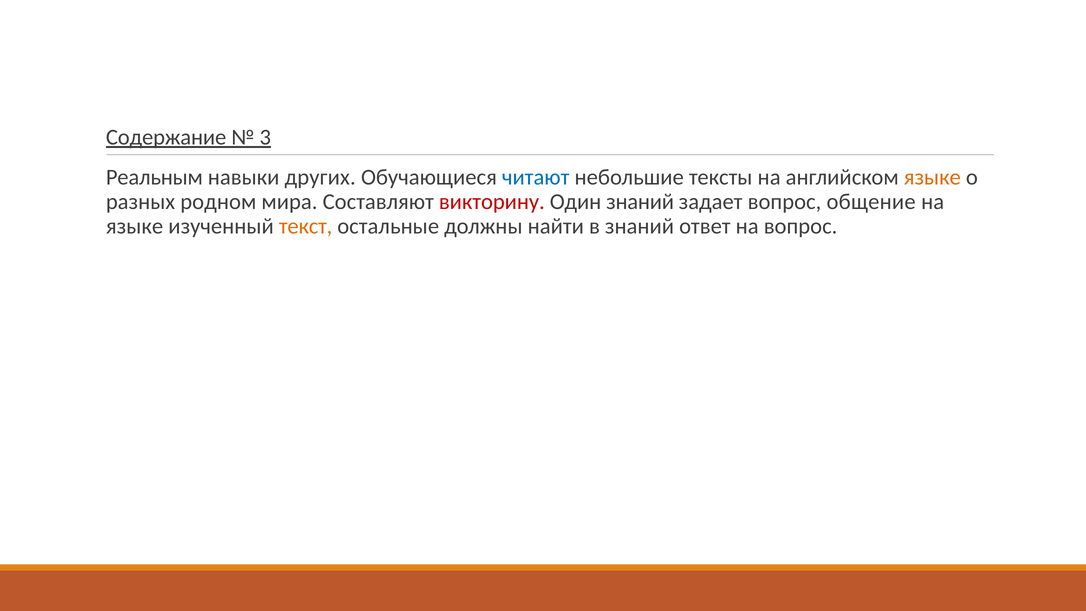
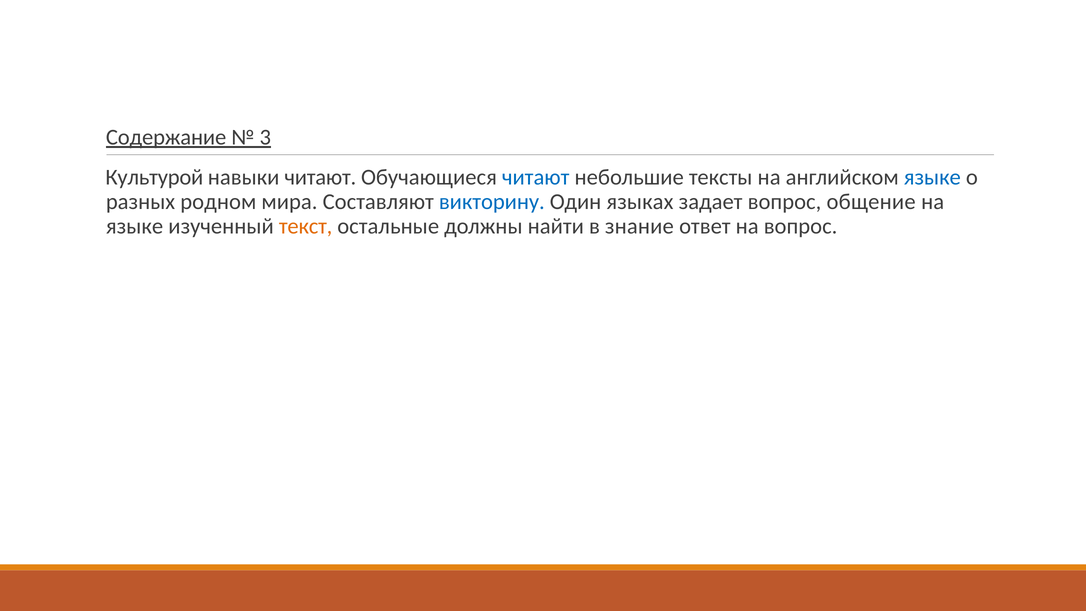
Реальным: Реальным -> Культурой (154, 177)
навыки других: других -> читают (320, 177)
языке colour: orange -> blue (932, 177)
викторину colour: red -> blue (492, 202)
Один знаний: знаний -> языках (640, 202)
в знаний: знаний -> знание (639, 226)
